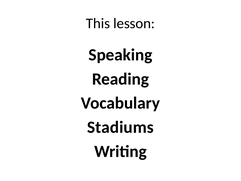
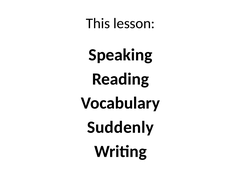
Stadiums: Stadiums -> Suddenly (120, 127)
